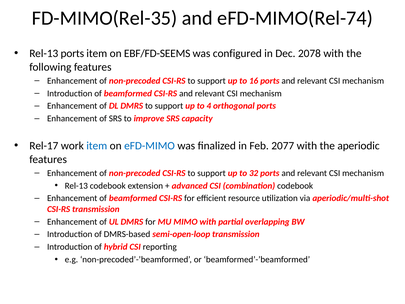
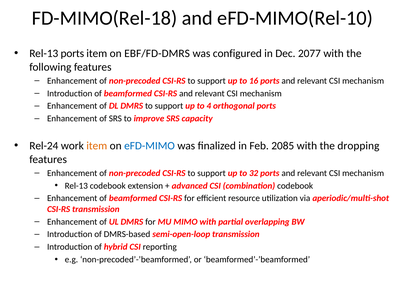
FD-MIMO(Rel-35: FD-MIMO(Rel-35 -> FD-MIMO(Rel-18 (105, 18)
eFD-MIMO(Rel-74: eFD-MIMO(Rel-74 -> eFD-MIMO(Rel-10 (295, 18)
EBF/FD-SEEMS: EBF/FD-SEEMS -> EBF/FD-DMRS (157, 53)
2078: 2078 -> 2077 (309, 53)
Rel-17: Rel-17 -> Rel-24 (44, 146)
item colour: blue -> orange (97, 146)
2077: 2077 -> 2085 (283, 146)
aperiodic: aperiodic -> dropping (358, 146)
